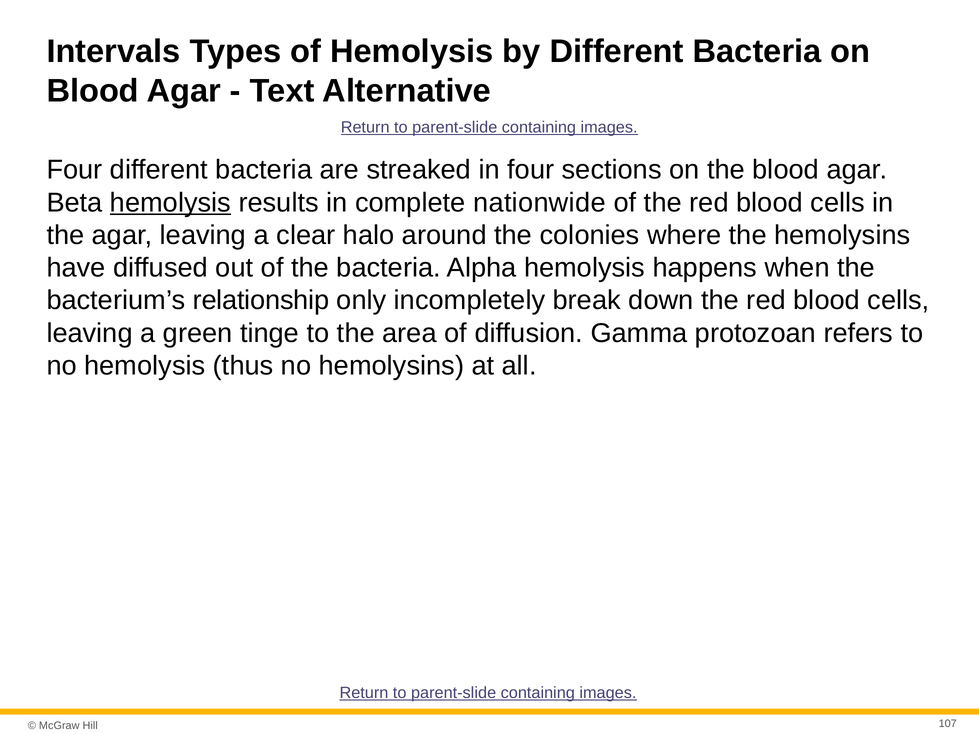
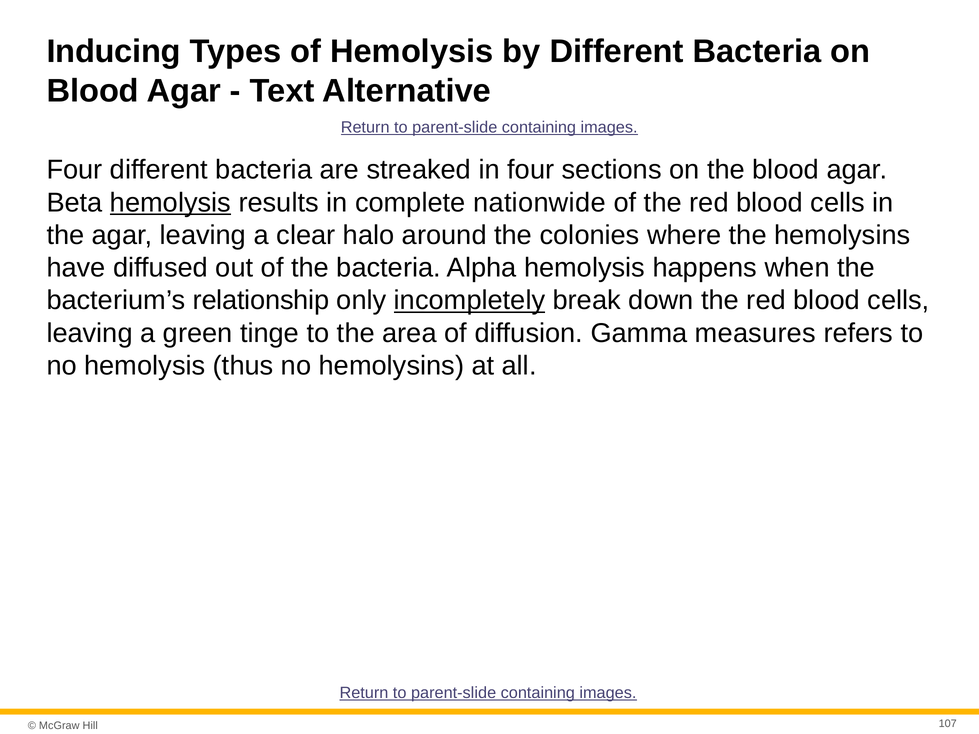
Intervals: Intervals -> Inducing (114, 52)
incompletely underline: none -> present (470, 301)
protozoan: protozoan -> measures (755, 333)
